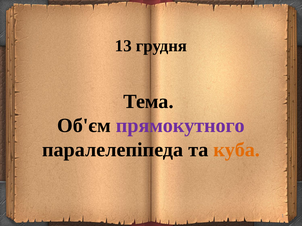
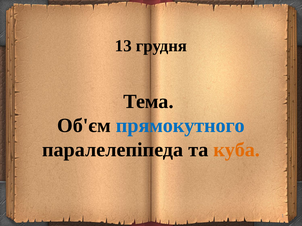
прямокутного colour: purple -> blue (180, 126)
